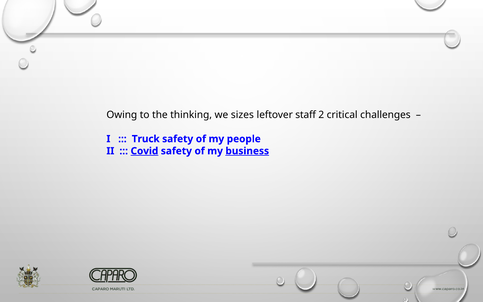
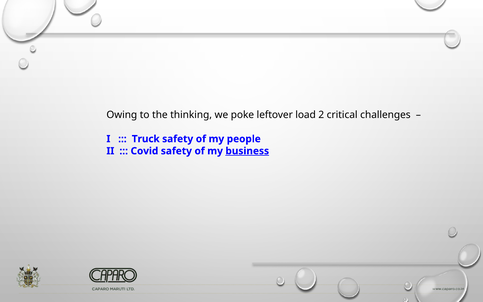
sizes: sizes -> poke (242, 115)
staff: staff -> load (306, 115)
Covid underline: present -> none (144, 151)
